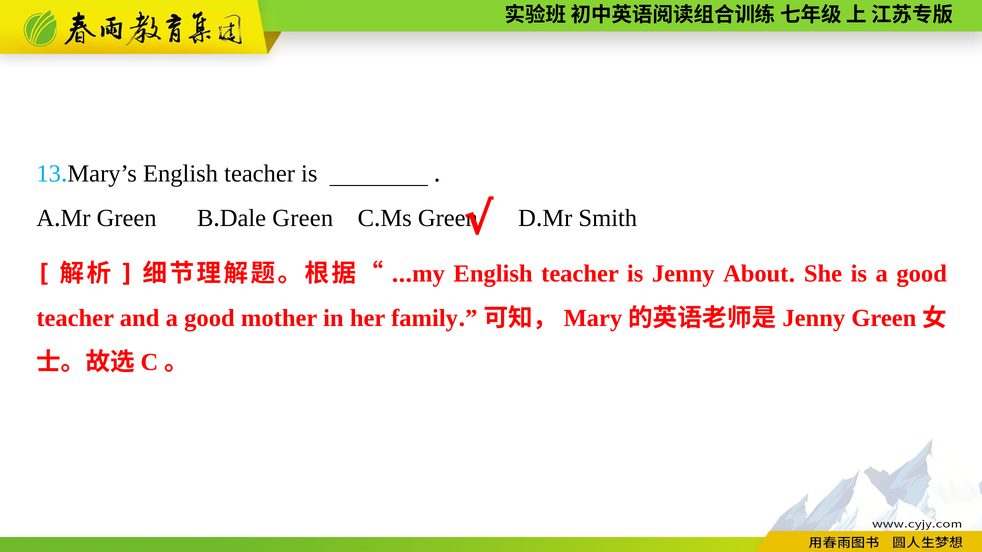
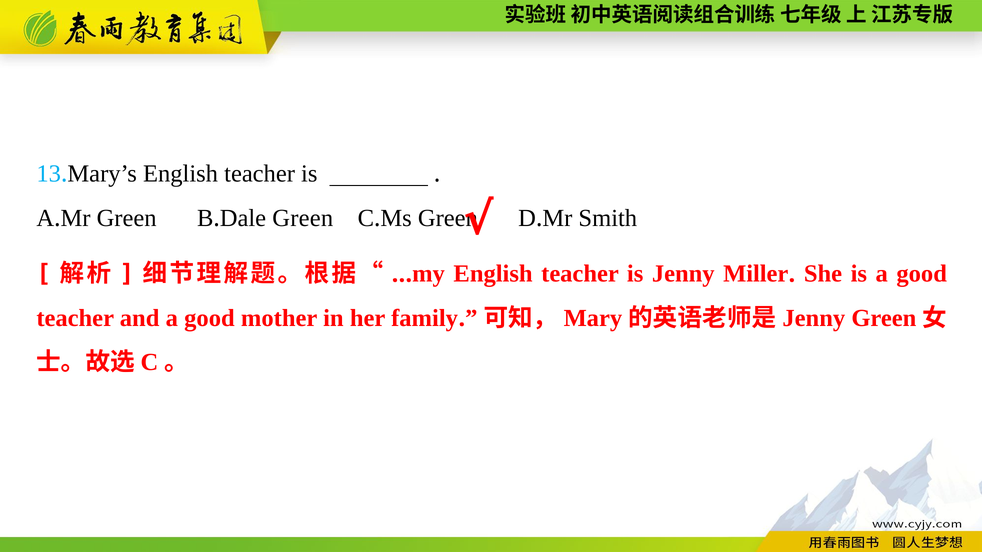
About: About -> Miller (756, 274)
